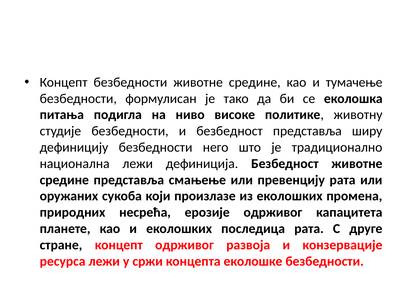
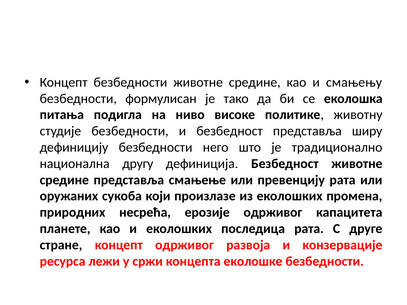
тумачење: тумачење -> смањењу (354, 82)
национална лежи: лежи -> другу (138, 164)
